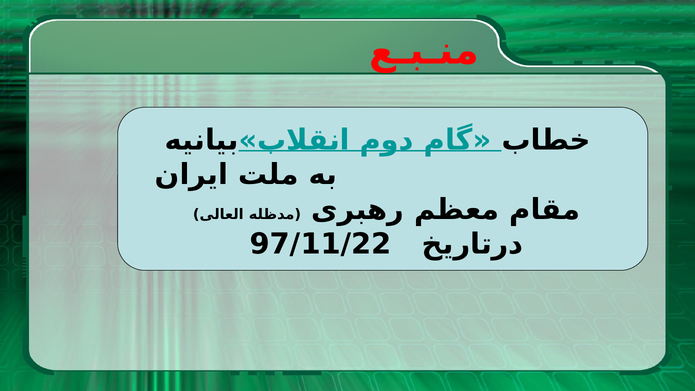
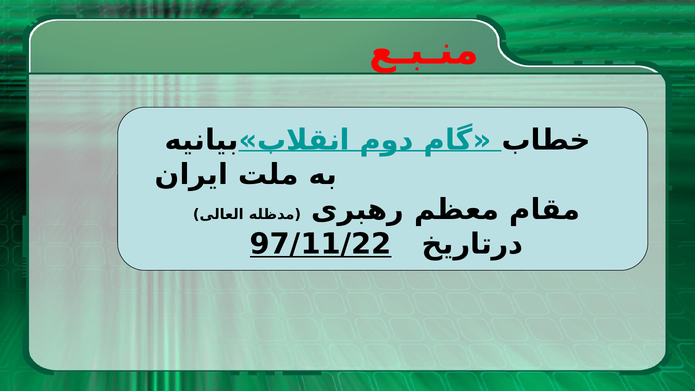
97/11/22 underline: none -> present (321, 244)
